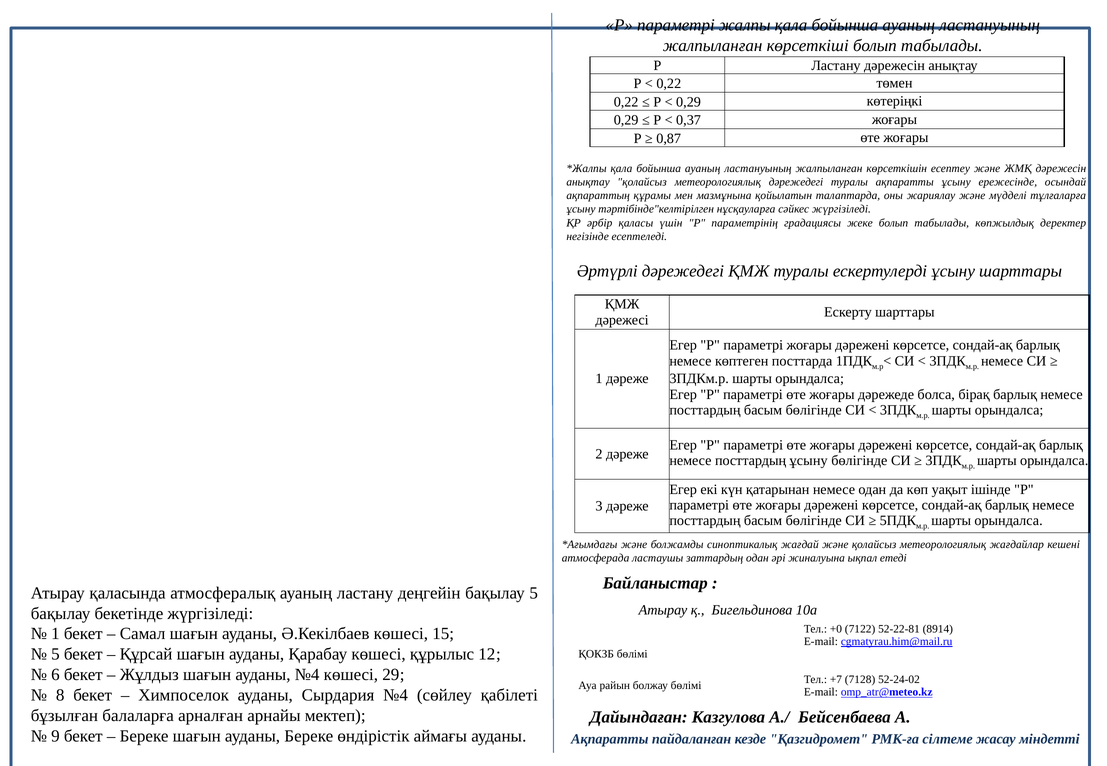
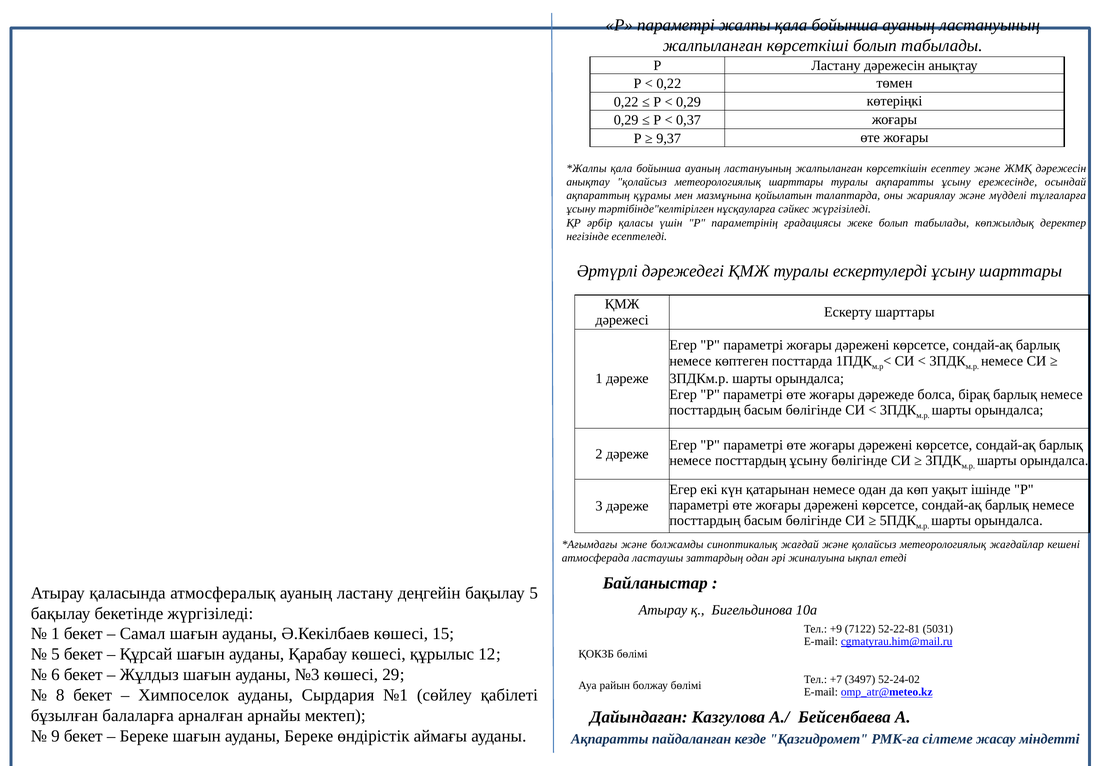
0,87: 0,87 -> 9,37 (669, 138)
метеорологиялық дәрежедегі: дәрежедегі -> шарттары (796, 182)
+0: +0 -> +9 (836, 629)
8914: 8914 -> 5031 (938, 629)
ауданы №4: №4 -> №3 (307, 675)
7128: 7128 -> 3497 (860, 680)
Сырдария №4: №4 -> №1 (396, 695)
